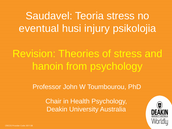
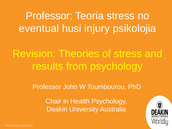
Saudavel: Saudavel -> Professor (49, 16)
hanoin: hanoin -> results (48, 66)
